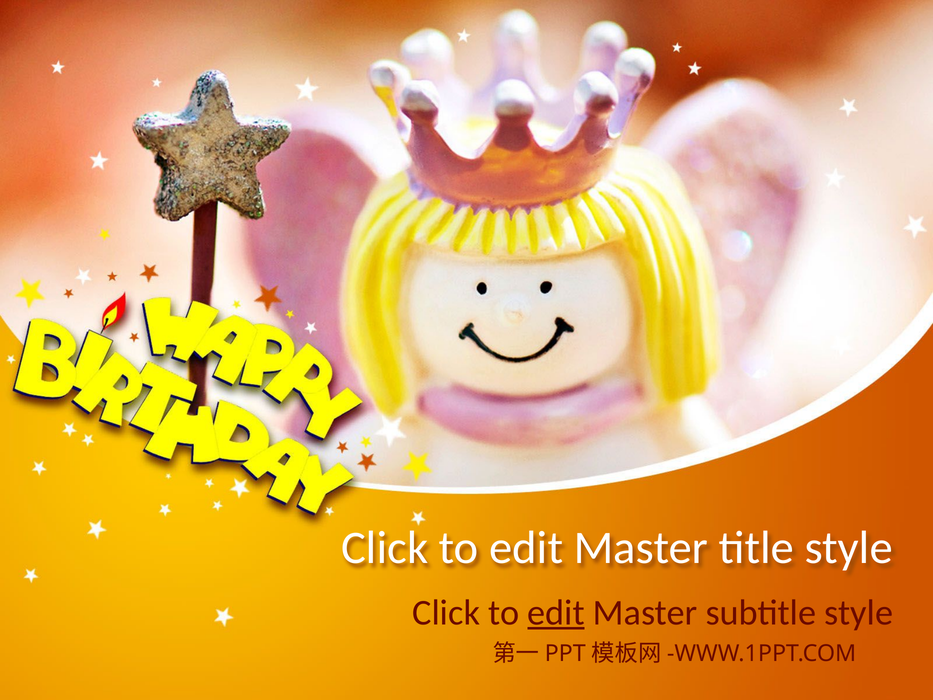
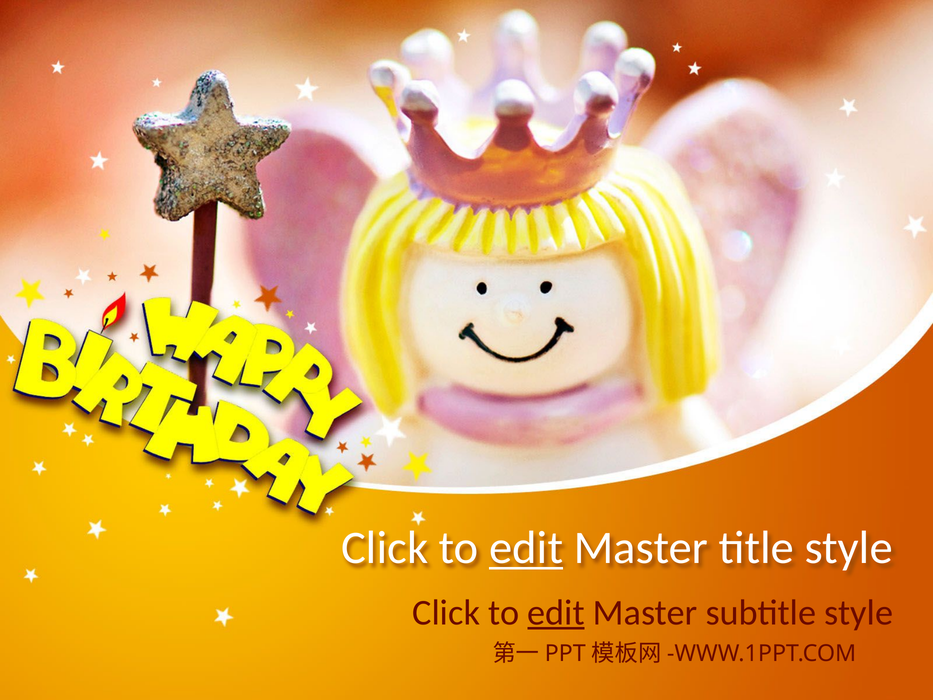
edit underline: none -> present (526, 548)
